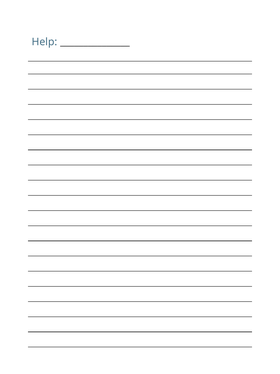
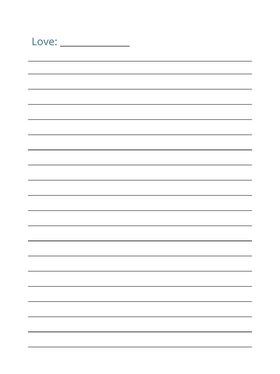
Help: Help -> Love (45, 42)
